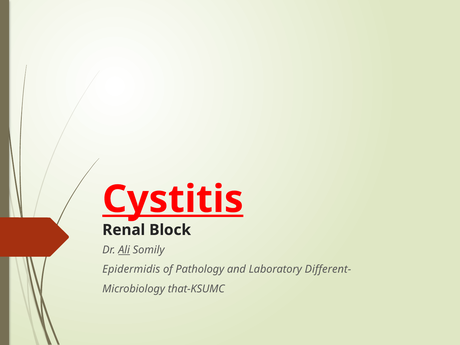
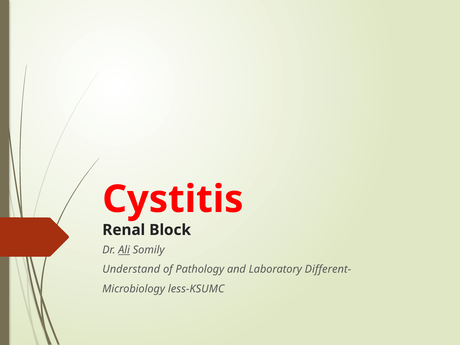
Cystitis underline: present -> none (173, 199)
Epidermidis: Epidermidis -> Understand (131, 269)
that-KSUMC: that-KSUMC -> less-KSUMC (196, 289)
